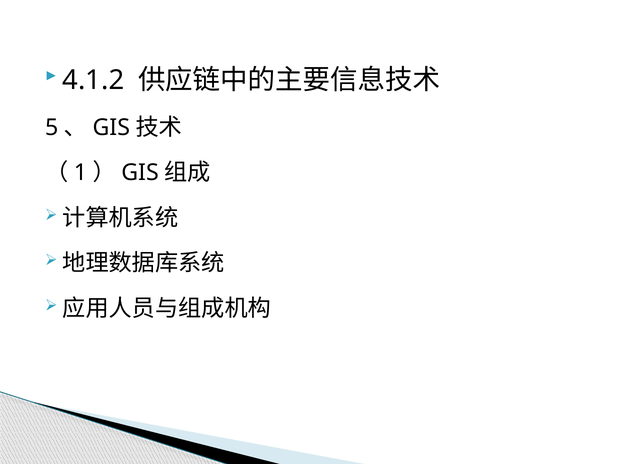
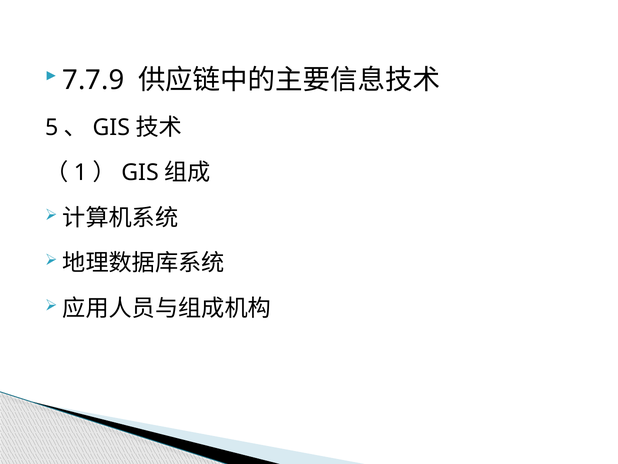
4.1.2: 4.1.2 -> 7.7.9 (93, 80)
